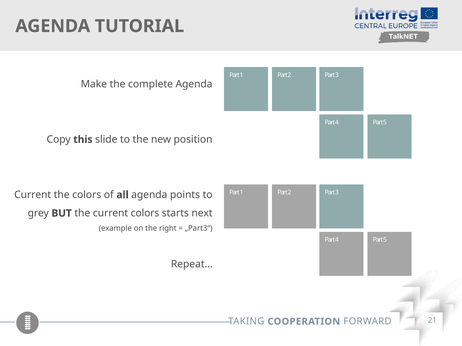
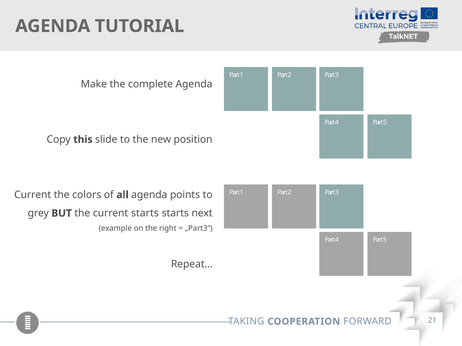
current colors: colors -> starts (145, 214)
